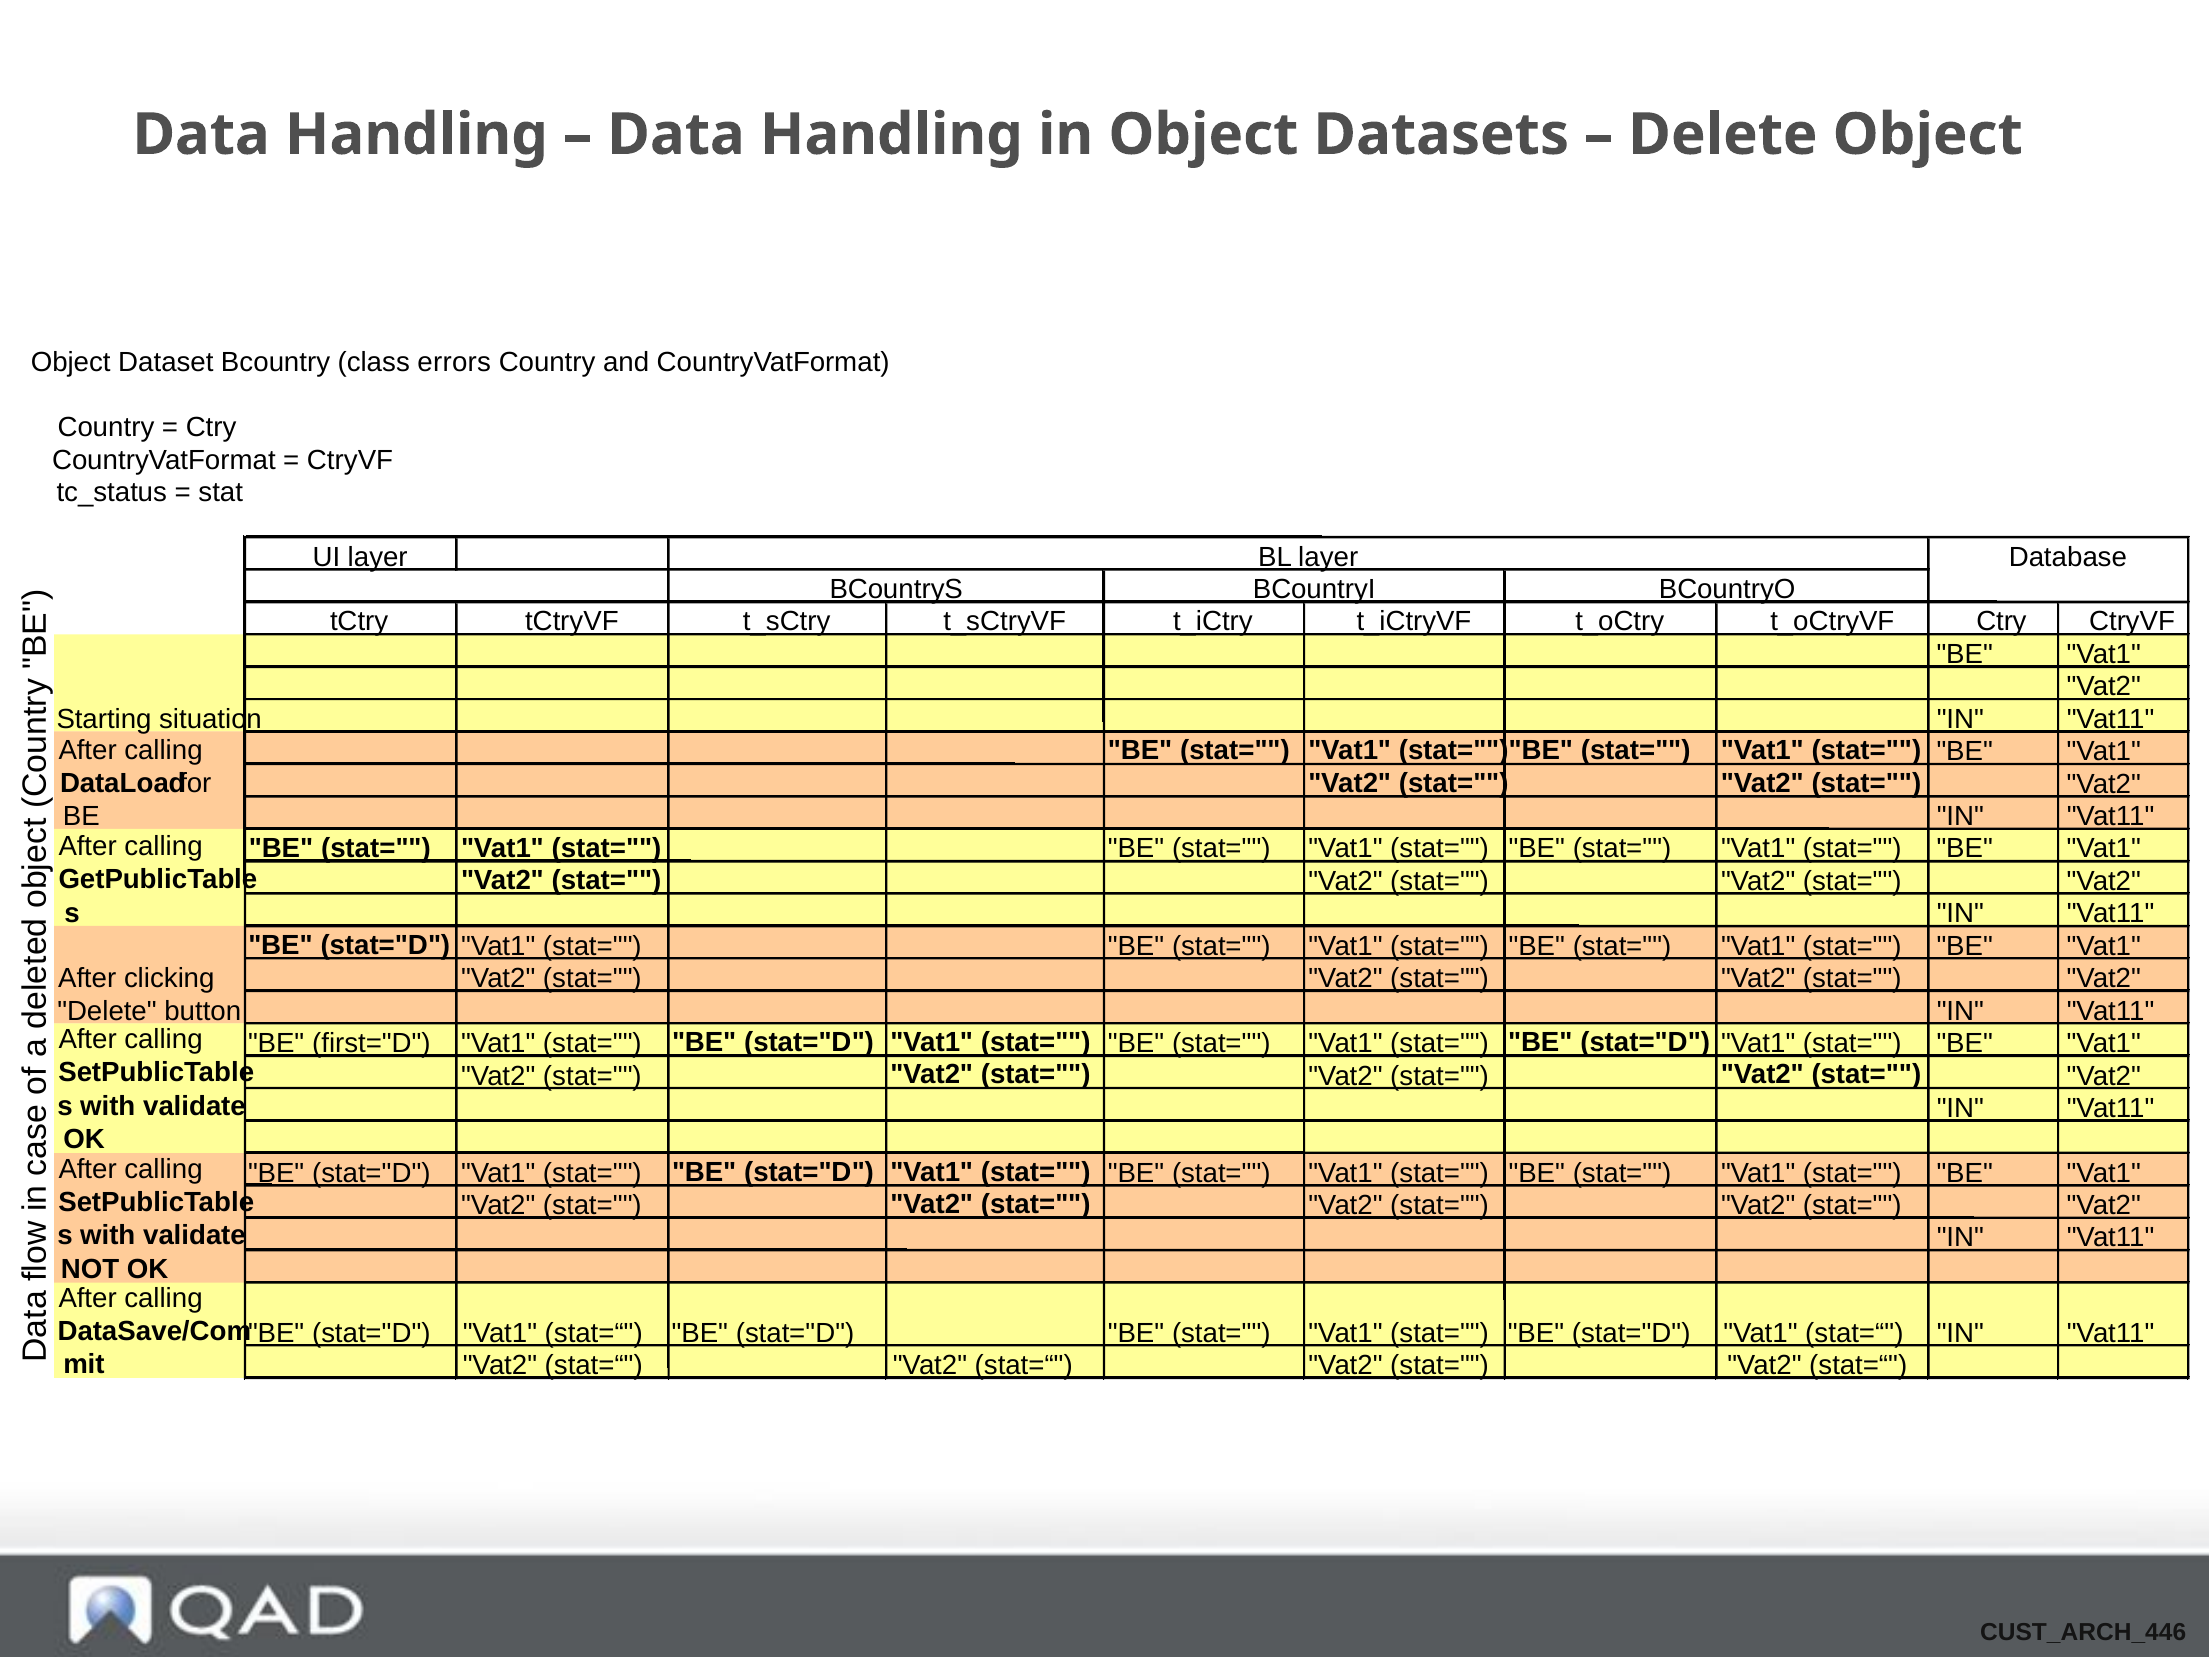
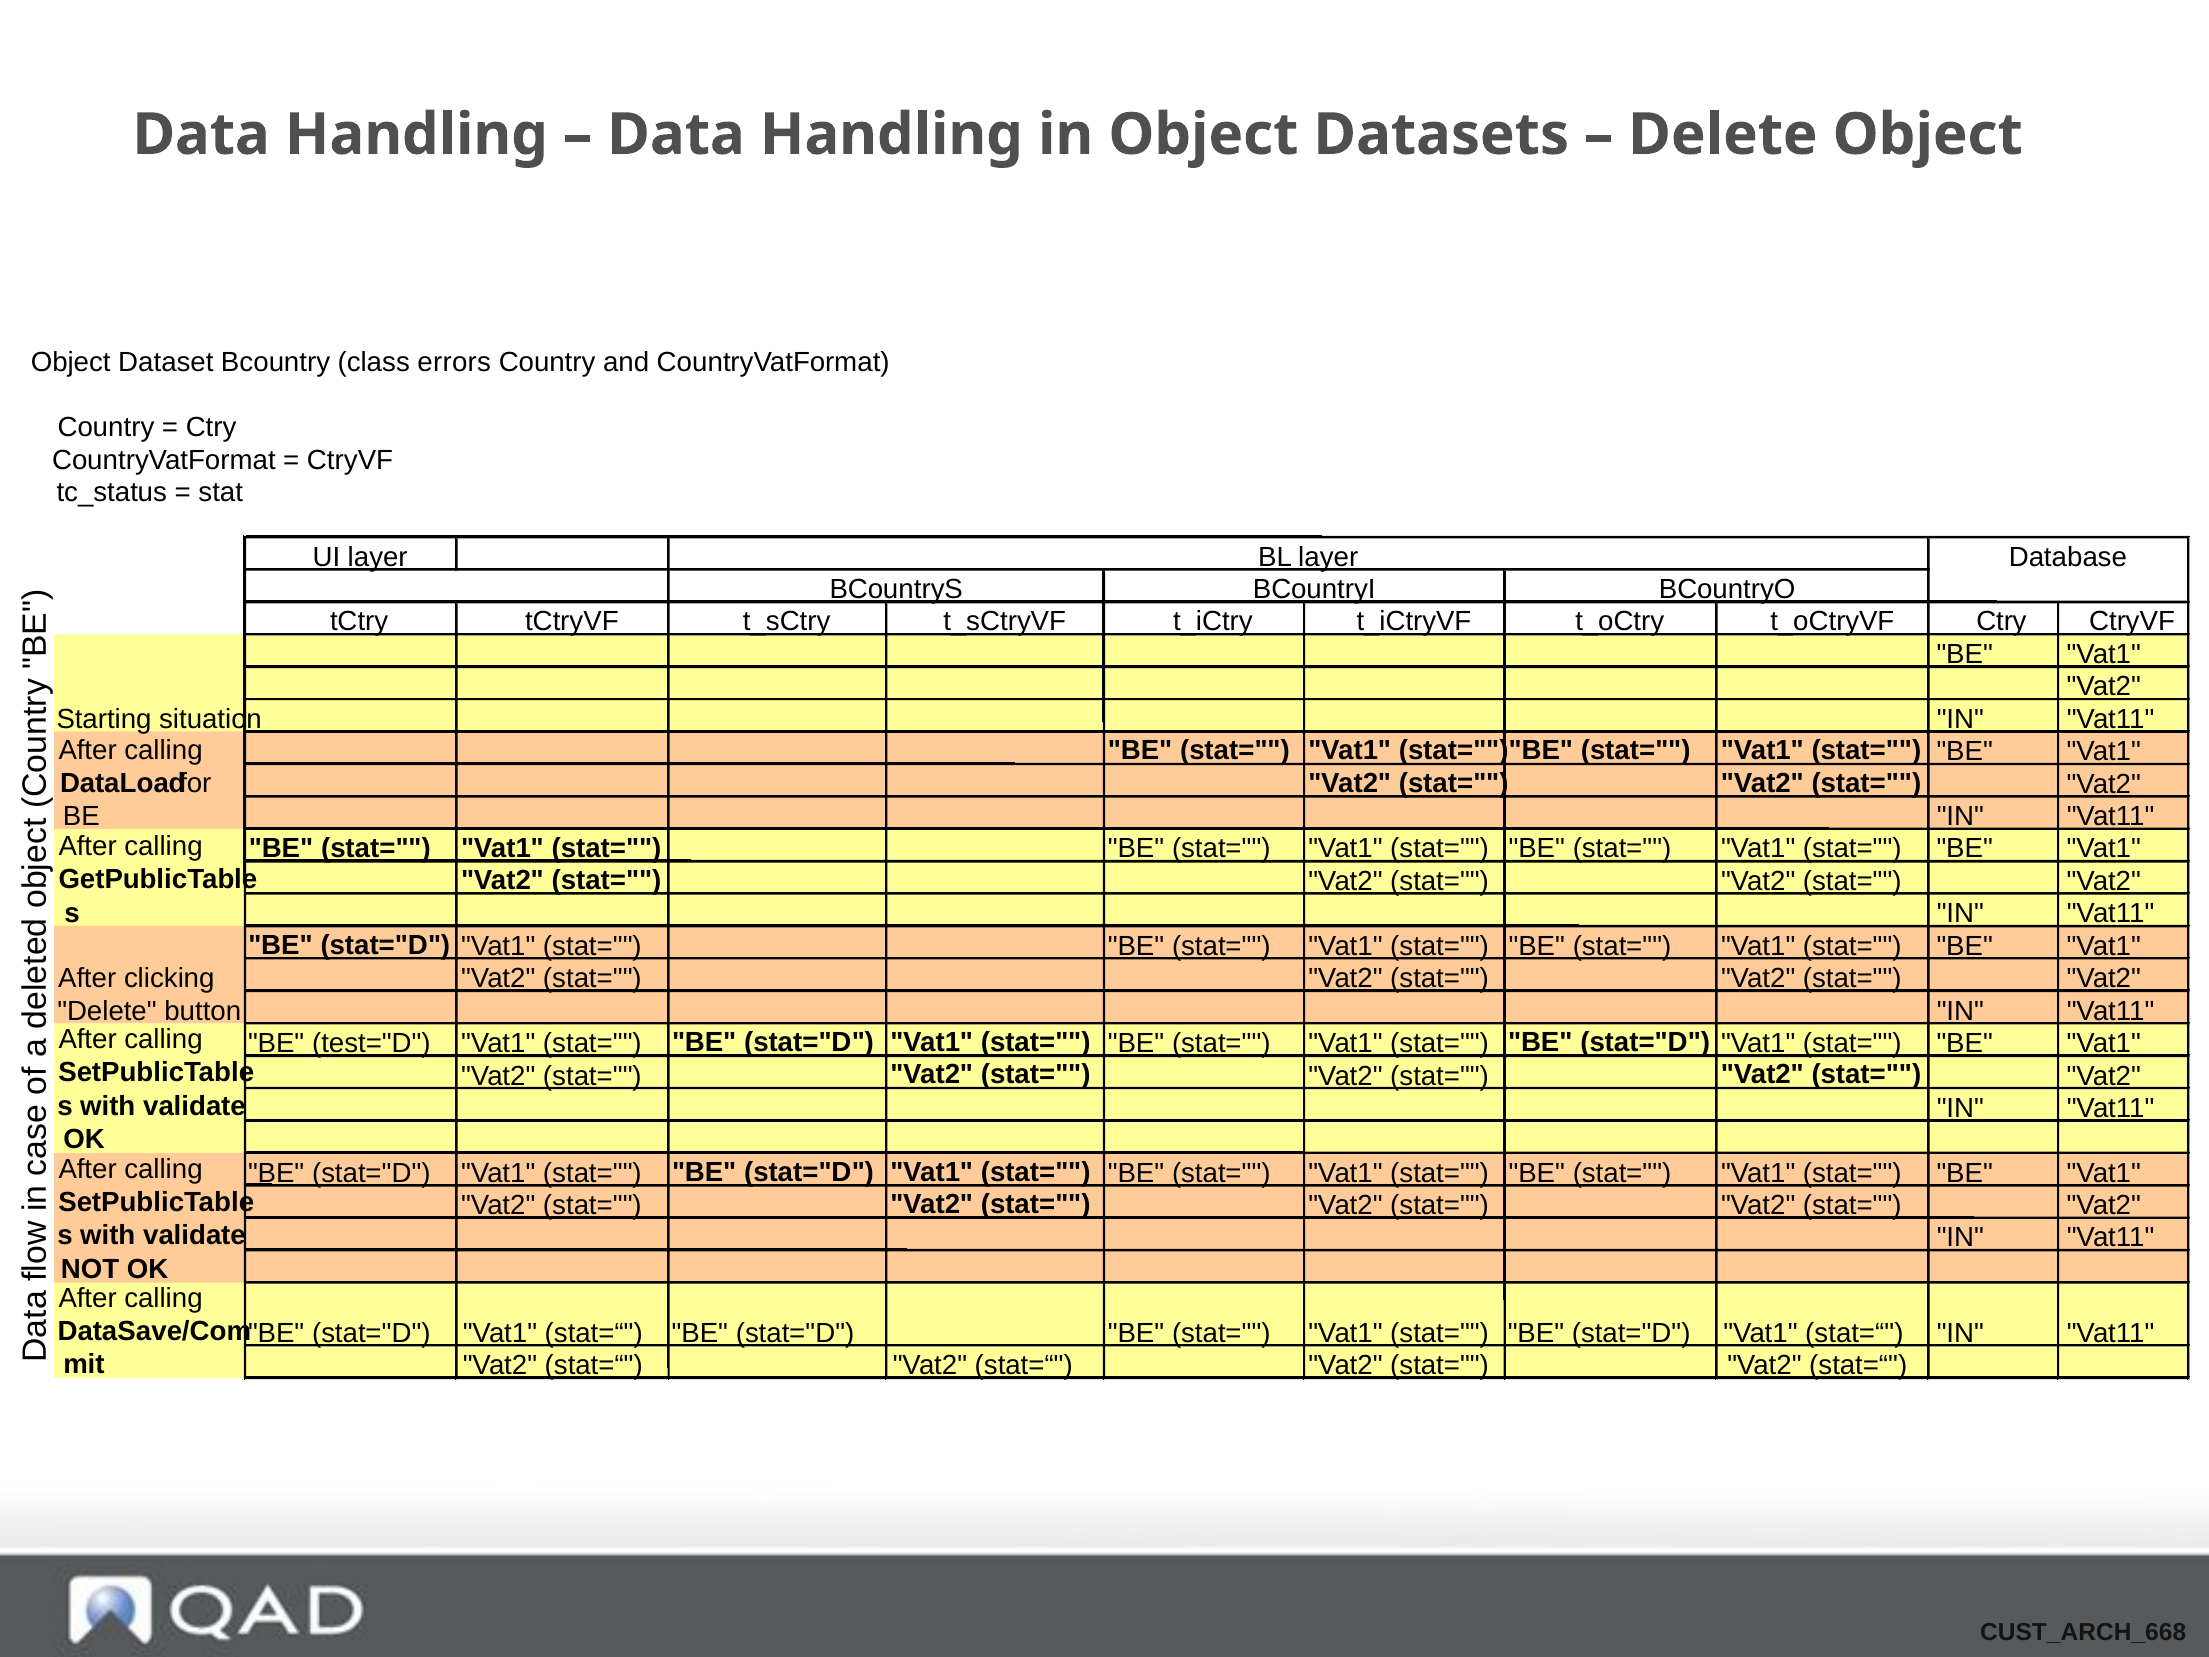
first="D: first="D -> test="D (371, 1043)
CUST_ARCH_446: CUST_ARCH_446 -> CUST_ARCH_668 (2083, 1633)
